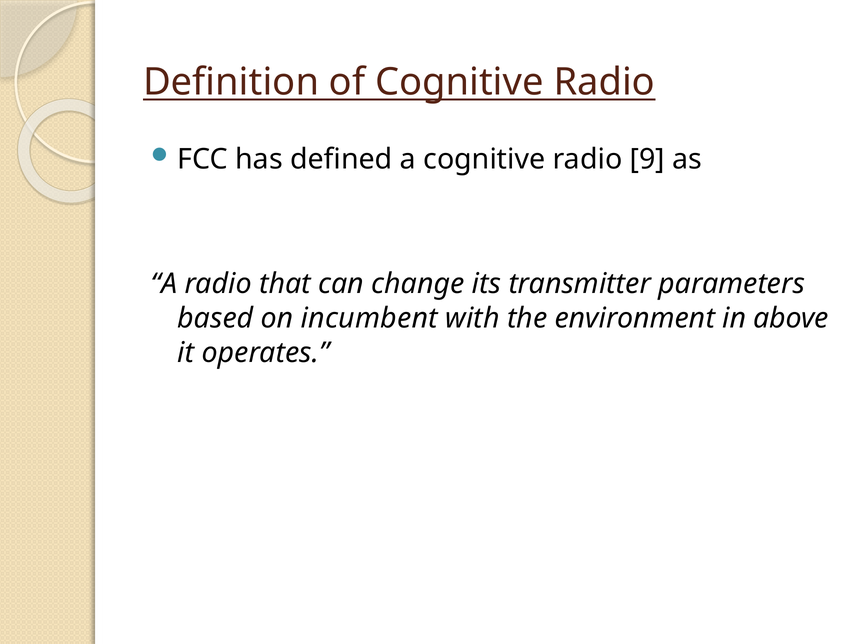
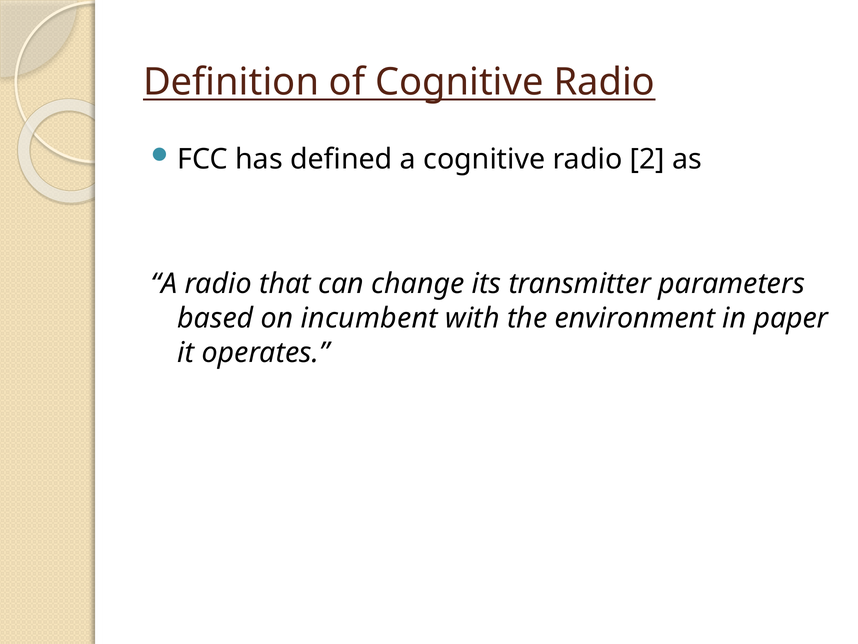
9: 9 -> 2 (647, 159)
above: above -> paper (791, 318)
